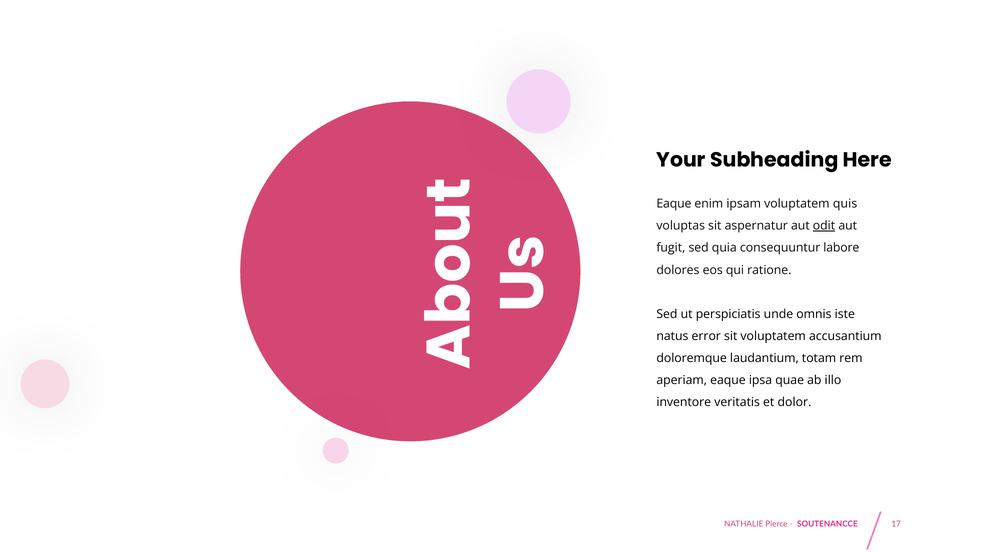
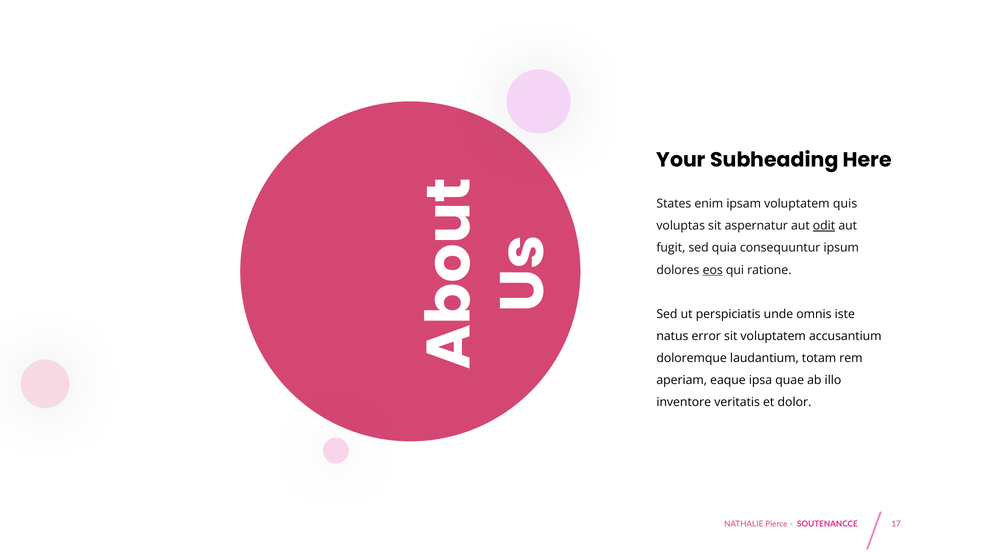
Eaque: Eaque -> States (674, 204)
labore: labore -> ipsum (841, 248)
eos underline: none -> present (713, 270)
